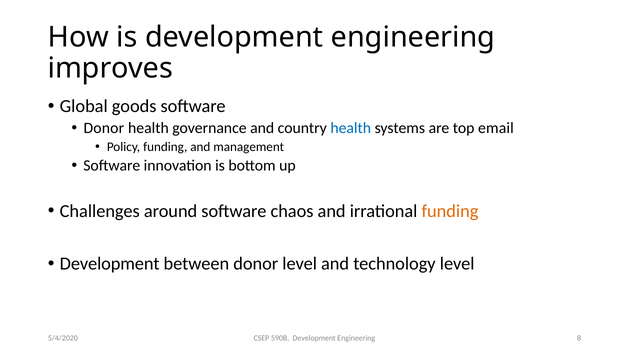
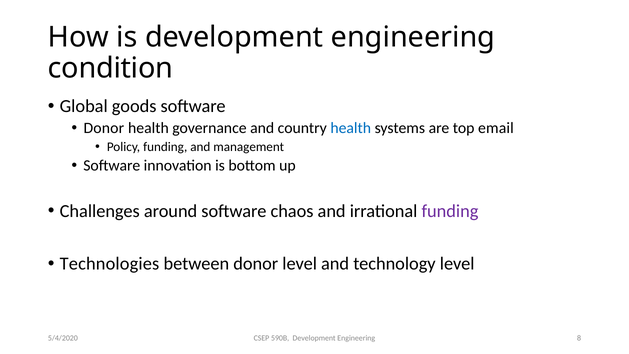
improves: improves -> condition (110, 68)
funding colour: orange -> purple (450, 211)
Development: Development -> Technologies (110, 264)
